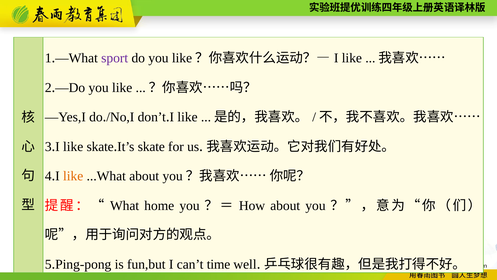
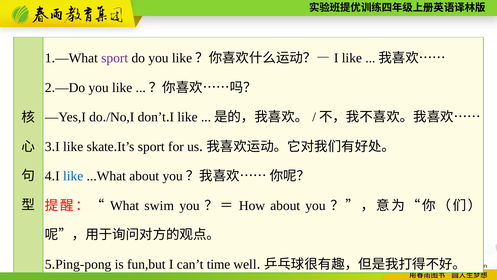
skate: skate -> sport (151, 146)
like colour: orange -> blue (73, 176)
home: home -> swim (159, 205)
